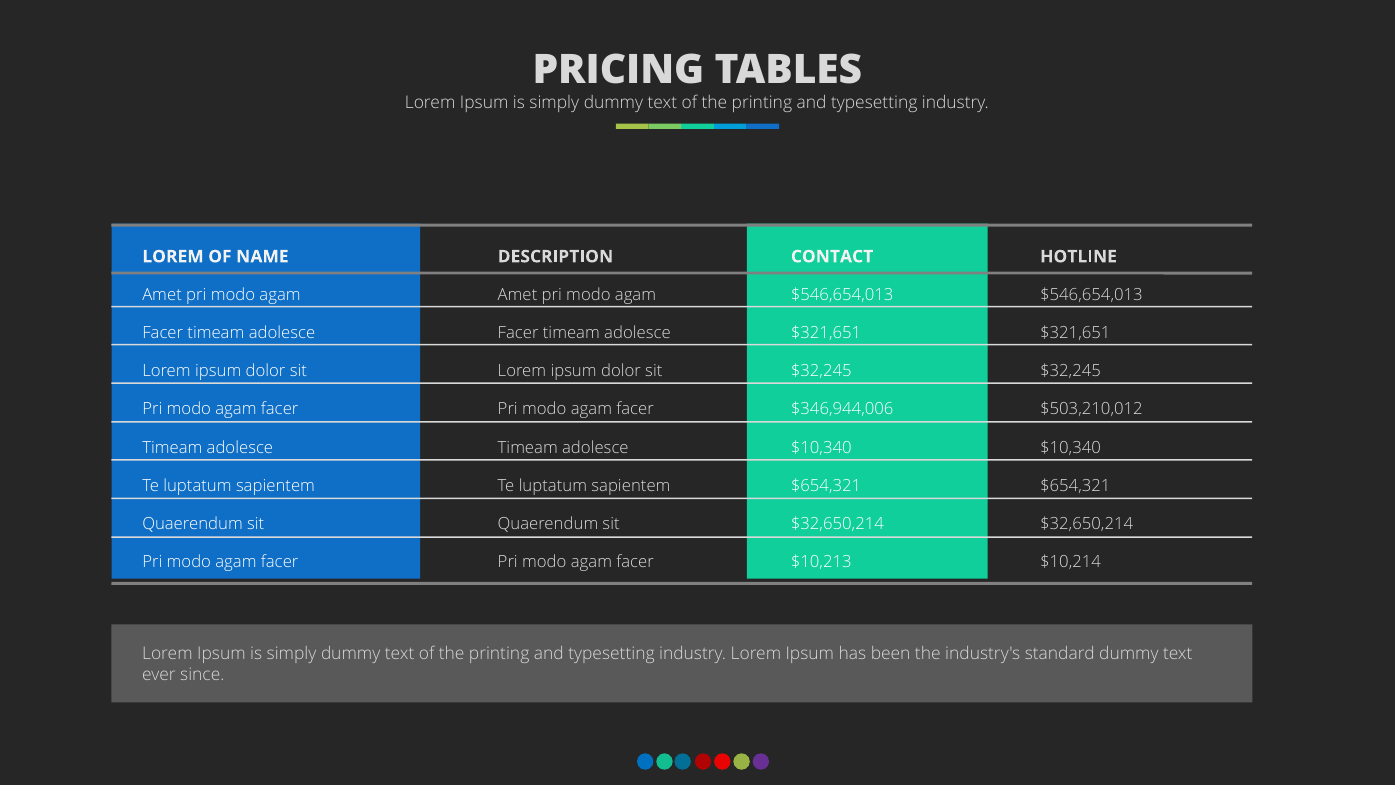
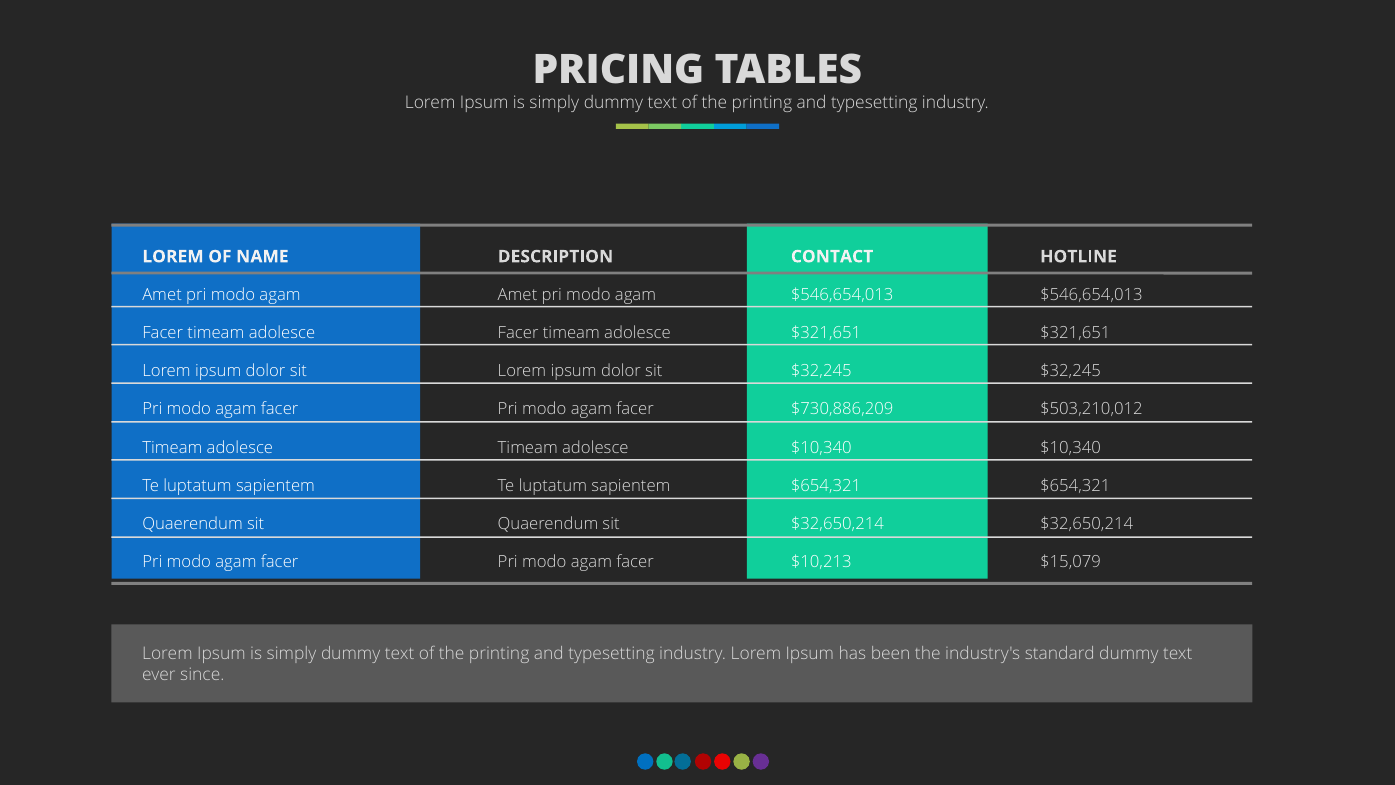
$346,944,006: $346,944,006 -> $730,886,209 (842, 409)
$10,214: $10,214 -> $15,079 (1071, 562)
